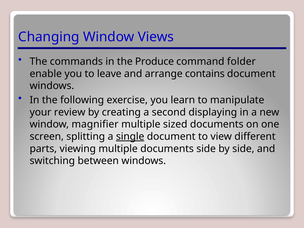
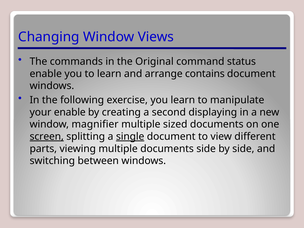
Produce: Produce -> Original (154, 62)
folder: folder -> status (241, 62)
to leave: leave -> learn (109, 74)
your review: review -> enable (70, 112)
screen underline: none -> present (47, 136)
